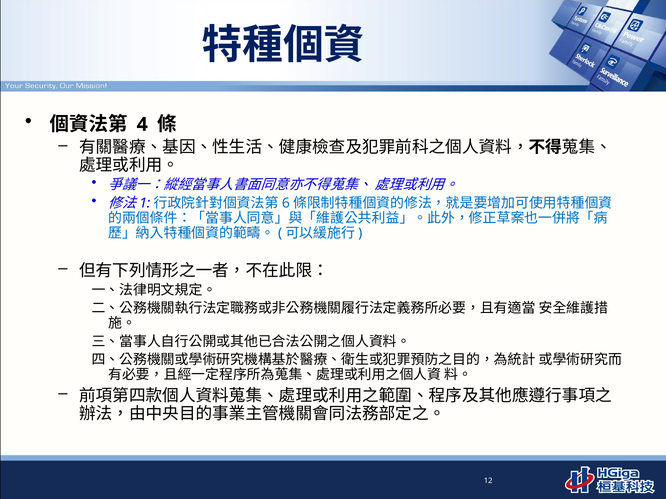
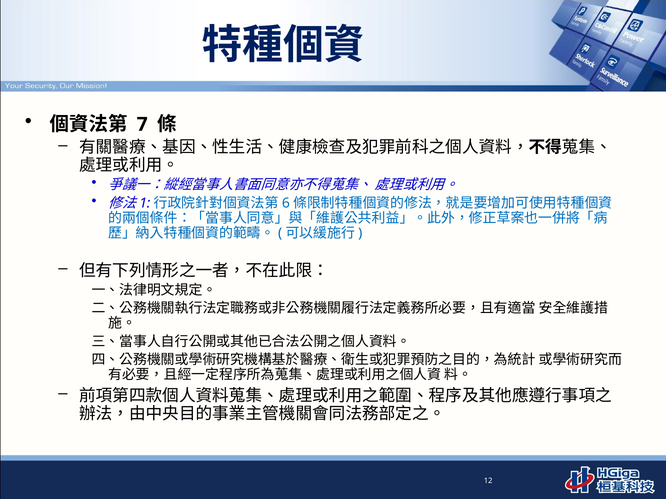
4: 4 -> 7 (142, 124)
